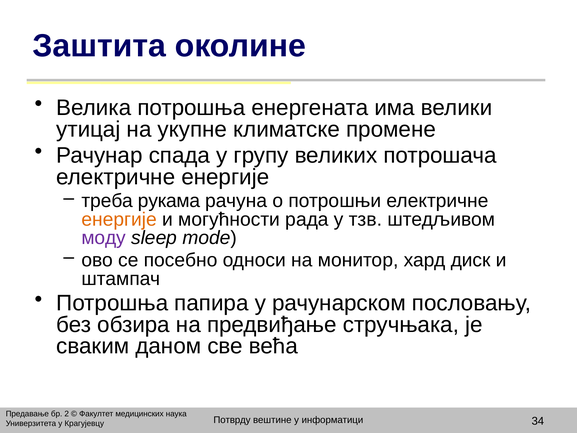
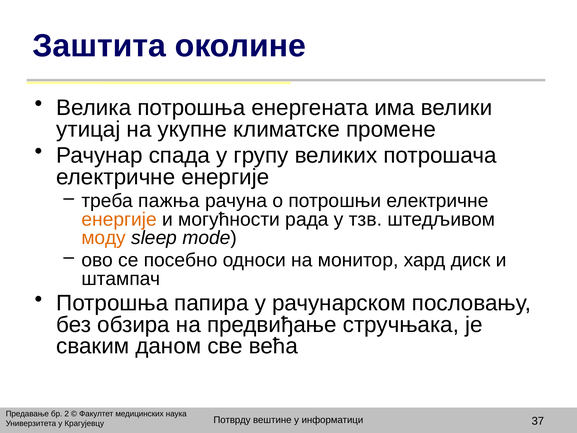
рукама: рукама -> пажња (169, 201)
моду colour: purple -> orange (104, 238)
34: 34 -> 37 (538, 421)
